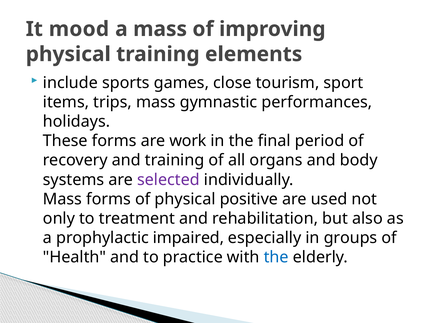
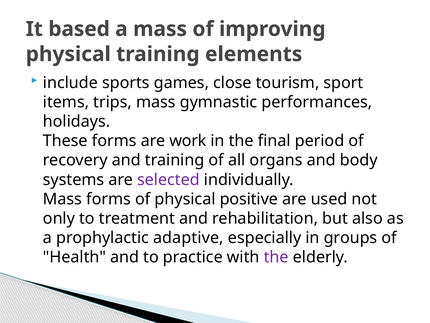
mood: mood -> based (79, 29)
impaired: impaired -> adaptive (188, 238)
the colour: blue -> purple (276, 257)
